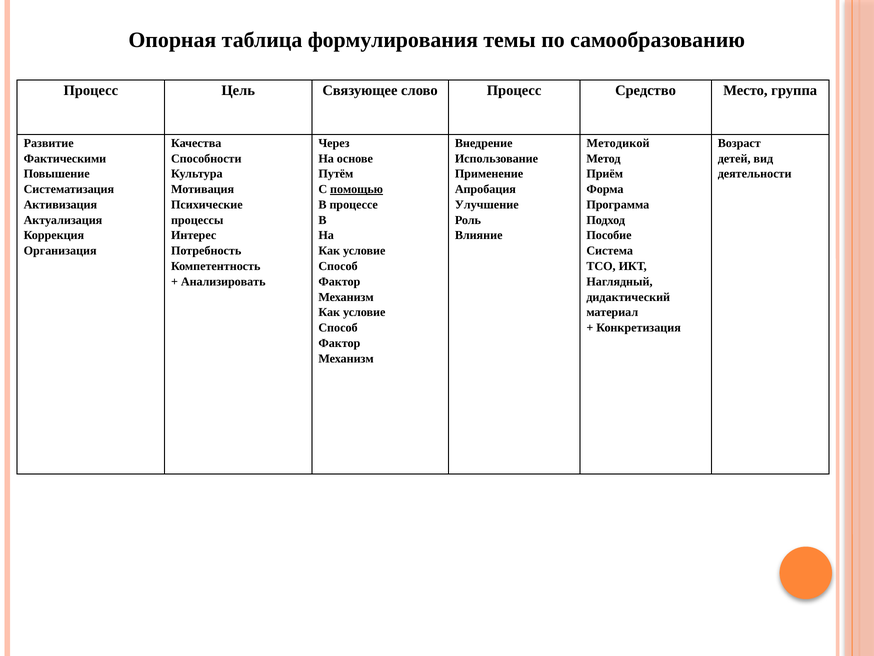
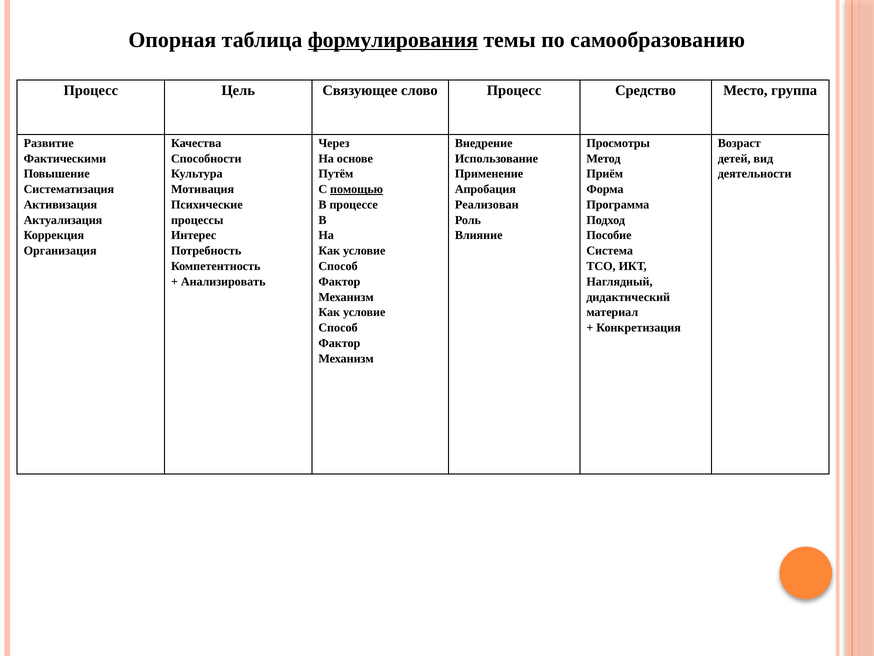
формулирования underline: none -> present (393, 40)
Методикой: Методикой -> Просмотры (618, 143)
Улучшение: Улучшение -> Реализован (487, 205)
